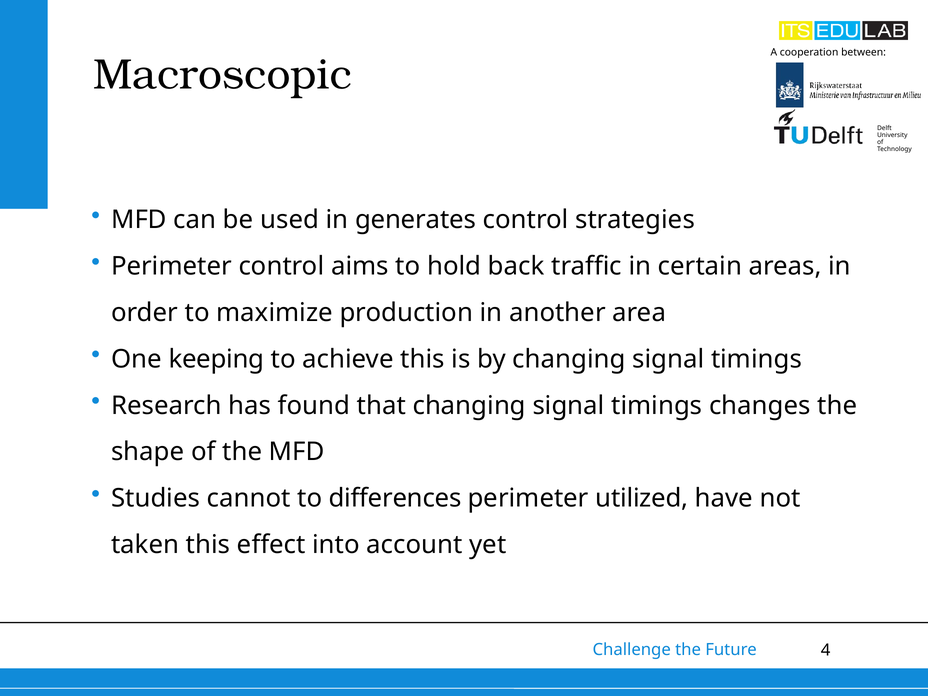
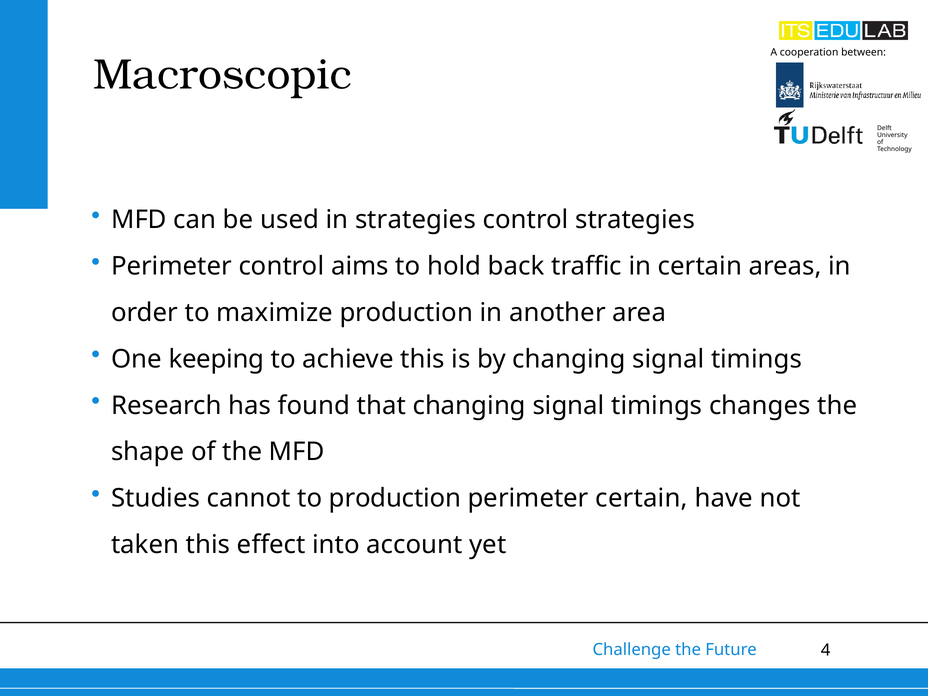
in generates: generates -> strategies (415, 220)
to differences: differences -> production (395, 498)
perimeter utilized: utilized -> certain (642, 498)
